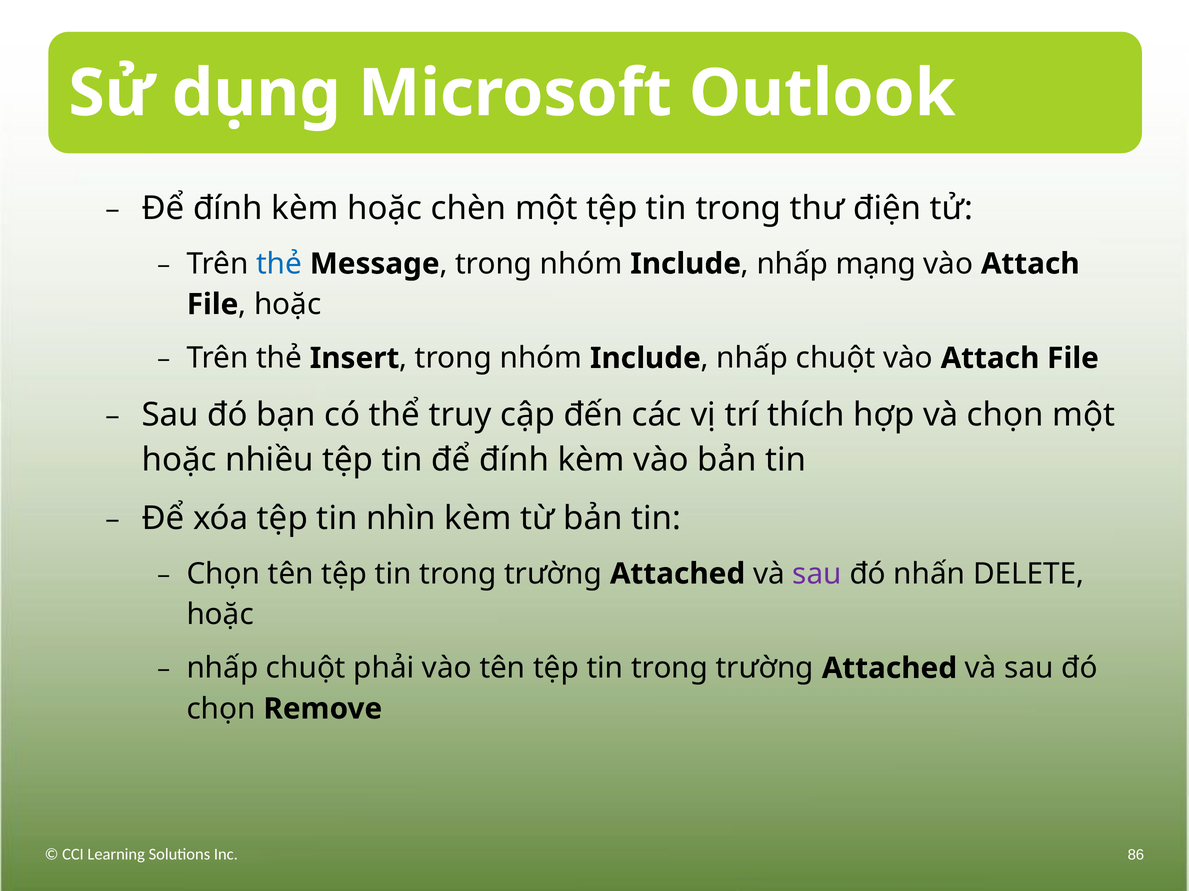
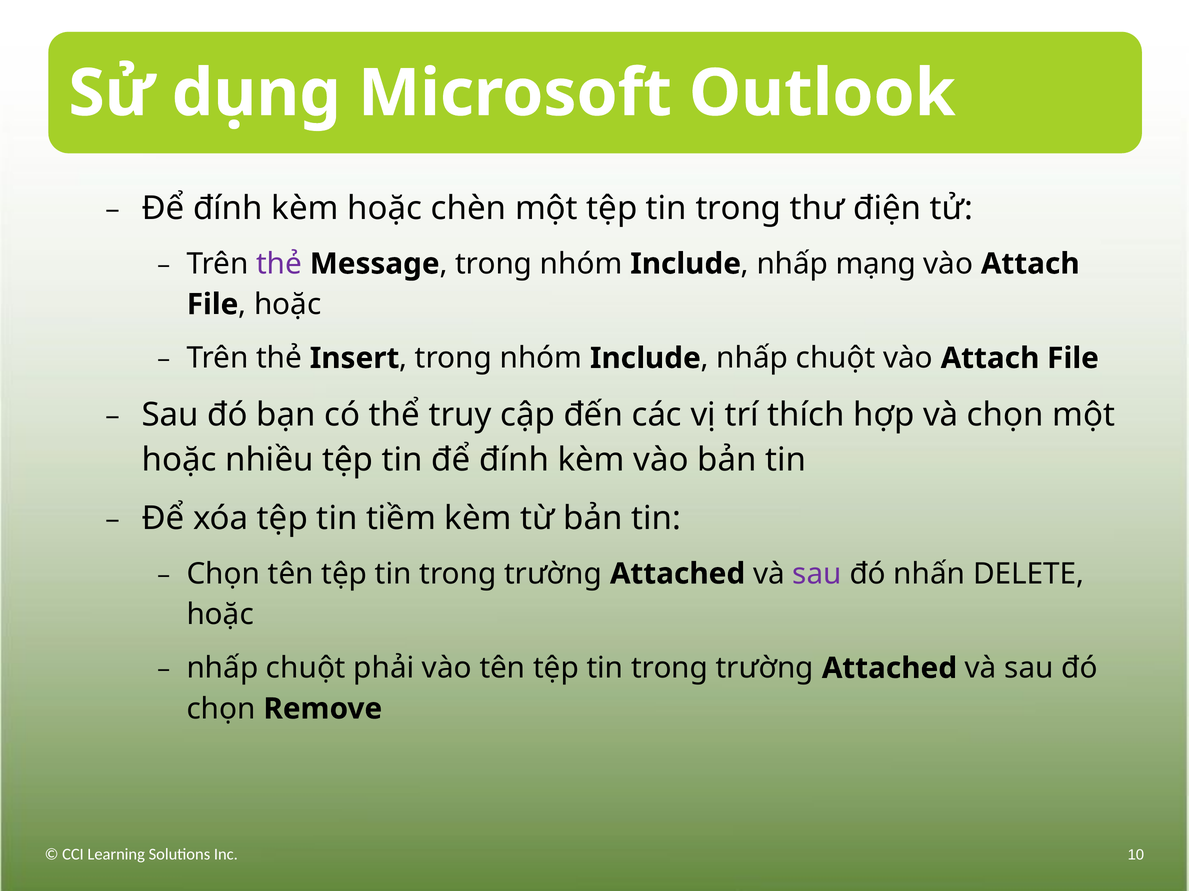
thẻ colour: blue -> purple (279, 264)
nhìn: nhìn -> tiềm (401, 519)
86: 86 -> 10 (1136, 855)
